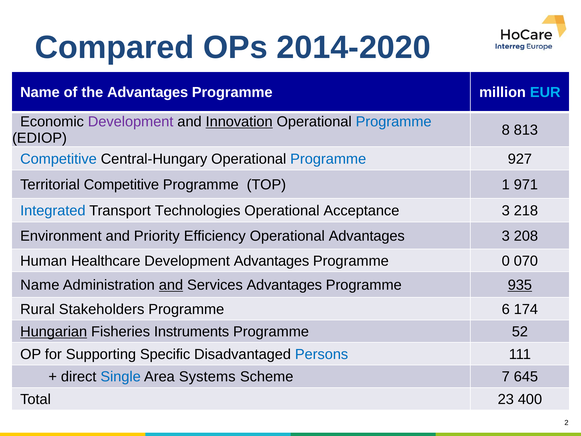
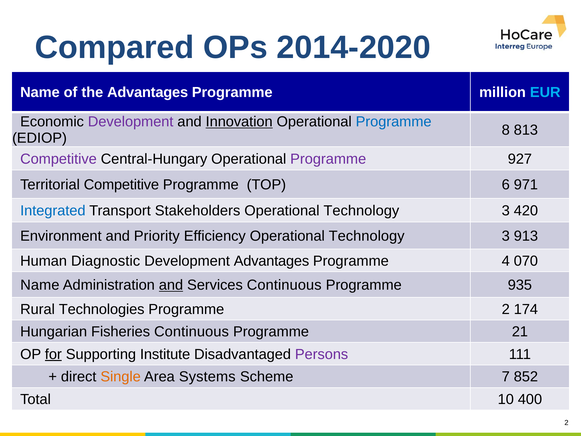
Competitive colour: blue -> purple (58, 159)
Programme colour: blue -> purple (328, 159)
1: 1 -> 6 (506, 185)
Technologies: Technologies -> Stakeholders (198, 211)
Acceptance: Acceptance -> Technology (361, 211)
218: 218 -> 420 (526, 211)
Efficiency Operational Advantages: Advantages -> Technology (367, 236)
208: 208 -> 913 (526, 236)
Healthcare: Healthcare -> Diagnostic (106, 261)
0: 0 -> 4 (506, 261)
Services Advantages: Advantages -> Continuous (284, 285)
935 underline: present -> none (520, 285)
Stakeholders: Stakeholders -> Technologies (102, 309)
Programme 6: 6 -> 2 (506, 309)
Hungarian underline: present -> none (54, 332)
Fisheries Instruments: Instruments -> Continuous (191, 332)
52: 52 -> 21 (520, 332)
for underline: none -> present (53, 354)
Specific: Specific -> Institute (165, 354)
Persons colour: blue -> purple (322, 354)
Single colour: blue -> orange (121, 377)
645: 645 -> 852 (526, 377)
23: 23 -> 10 (506, 399)
